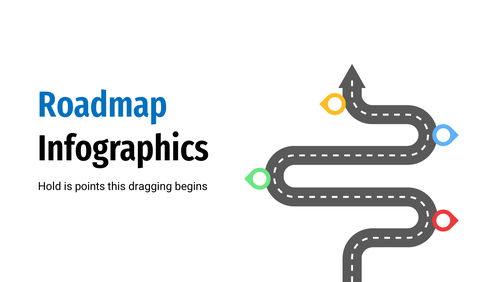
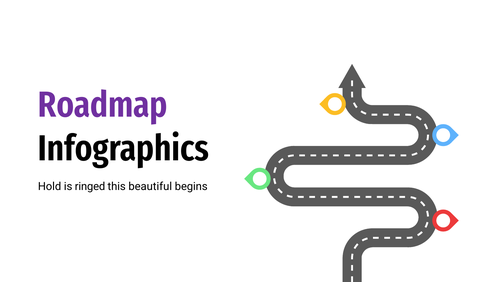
Roadmap colour: blue -> purple (103, 105)
points: points -> ringed (90, 186)
dragging: dragging -> beautiful (150, 186)
